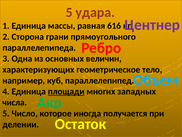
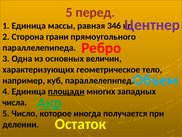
удара: удара -> перед (95, 12)
616: 616 -> 346 (114, 26)
Акр underline: none -> present (49, 102)
